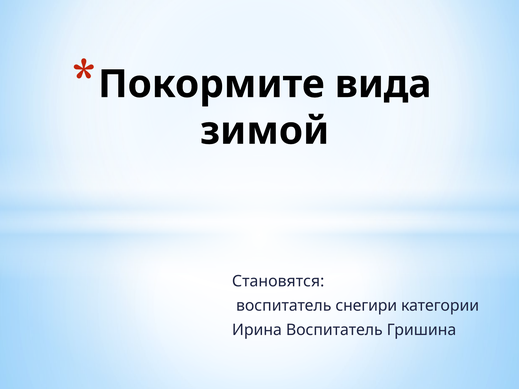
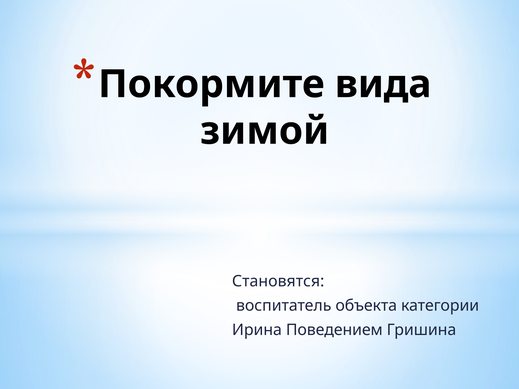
снегири: снегири -> объекта (366, 306)
Ирина Воспитатель: Воспитатель -> Поведением (334, 330)
